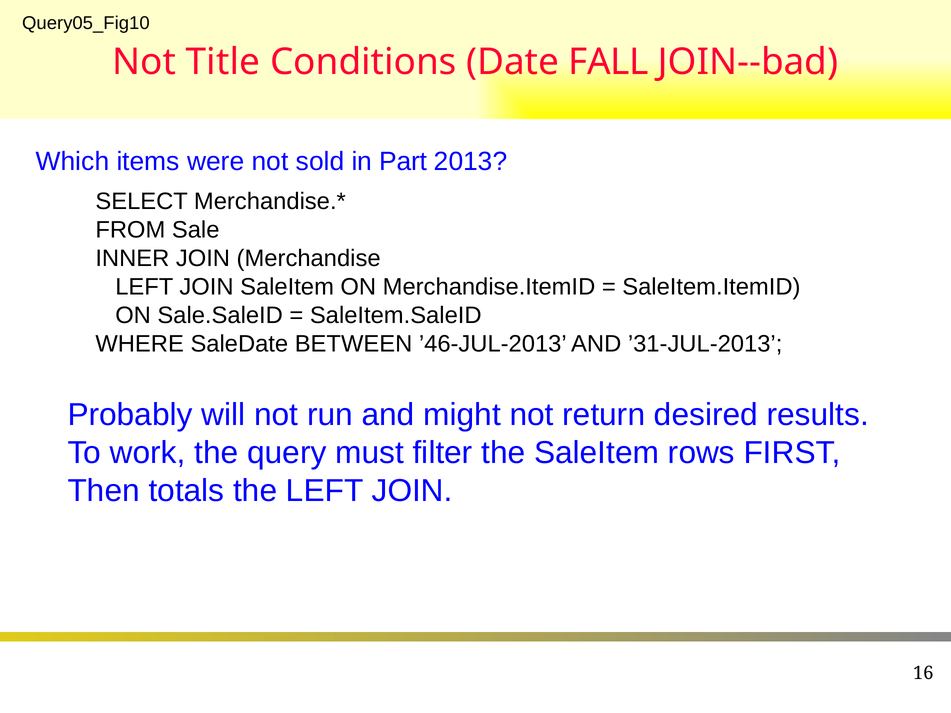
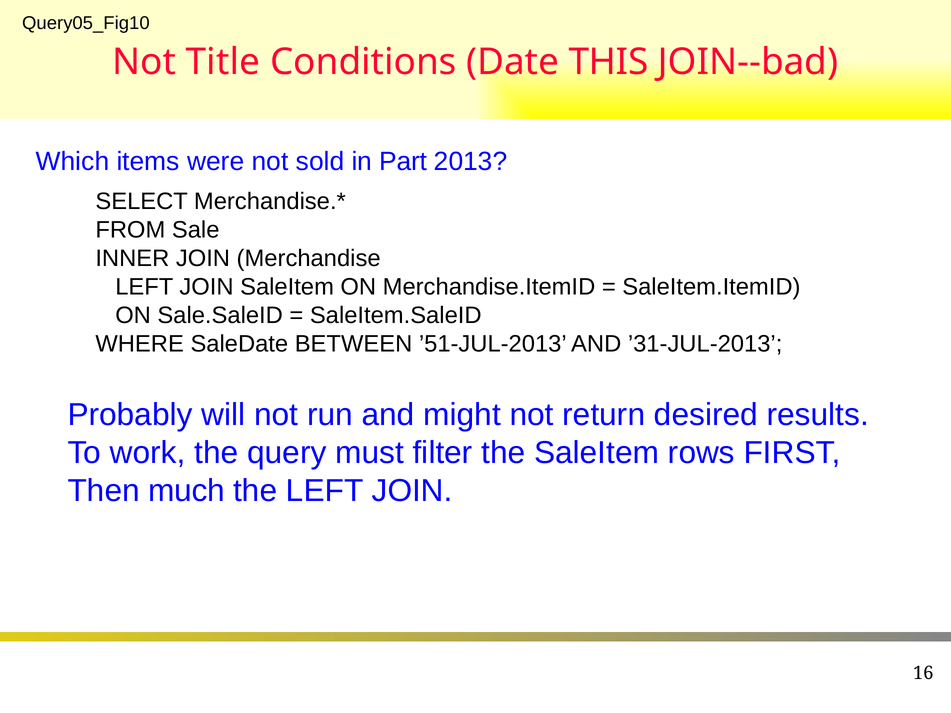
FALL: FALL -> THIS (609, 62)
’46-JUL-2013: ’46-JUL-2013 -> ’51-JUL-2013 (493, 344)
totals: totals -> much (187, 491)
